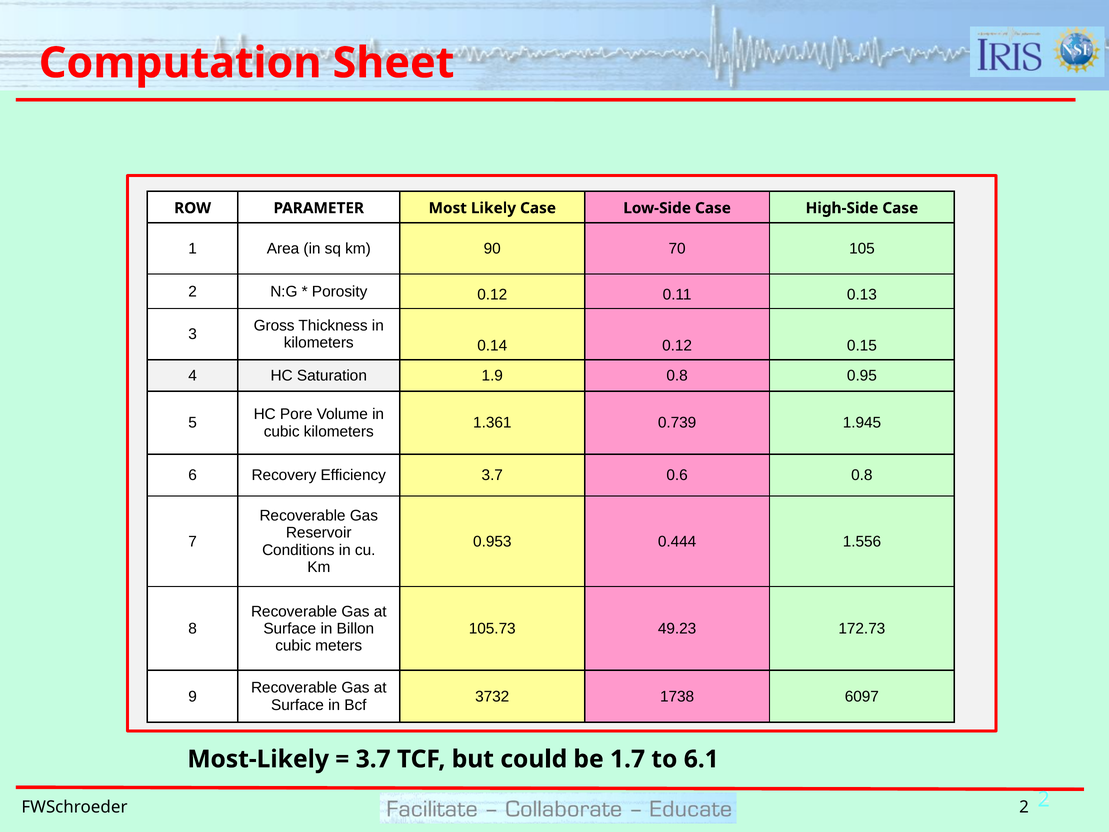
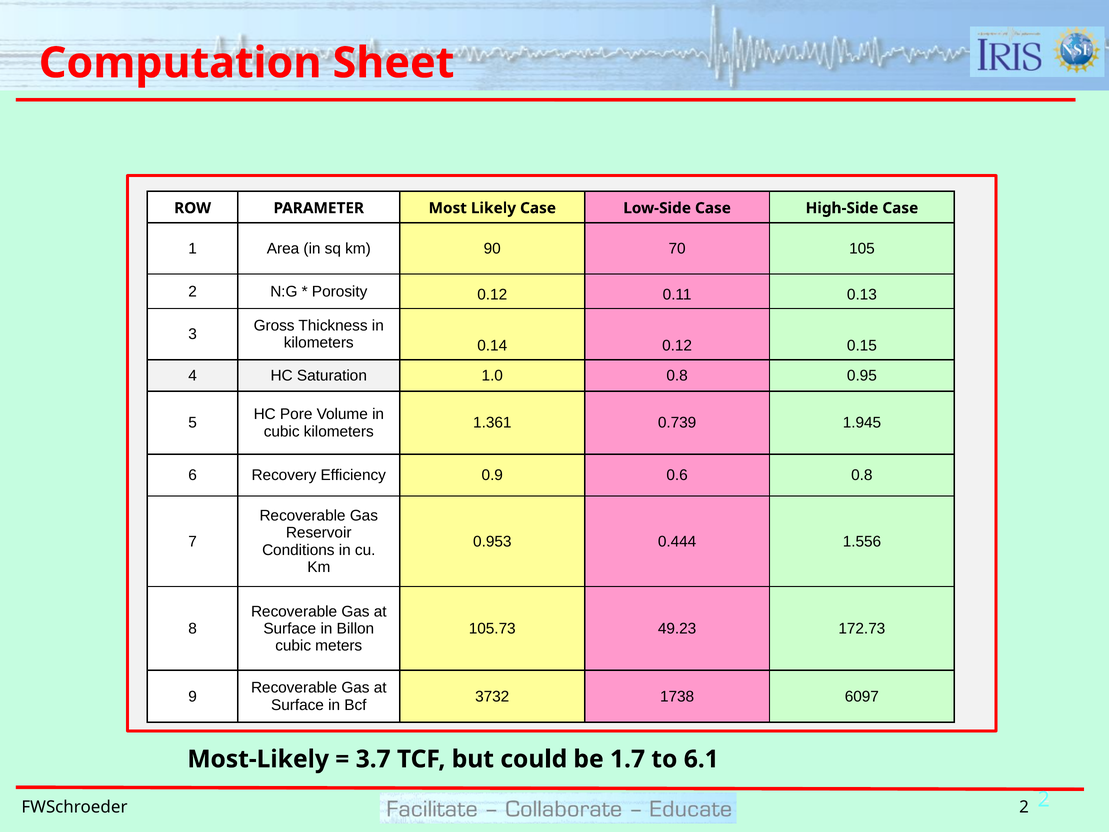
1.9: 1.9 -> 1.0 (492, 376)
Efficiency 3.7: 3.7 -> 0.9 (492, 475)
